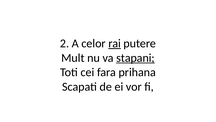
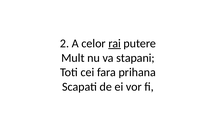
stapani underline: present -> none (135, 58)
